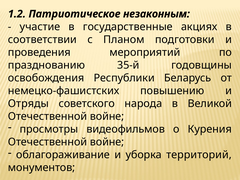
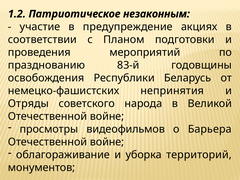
государственные: государственные -> предупреждение (128, 27)
35-й: 35-й -> 83-й (128, 65)
повышению: повышению -> непринятия (172, 91)
Курения: Курения -> Барьера (210, 129)
